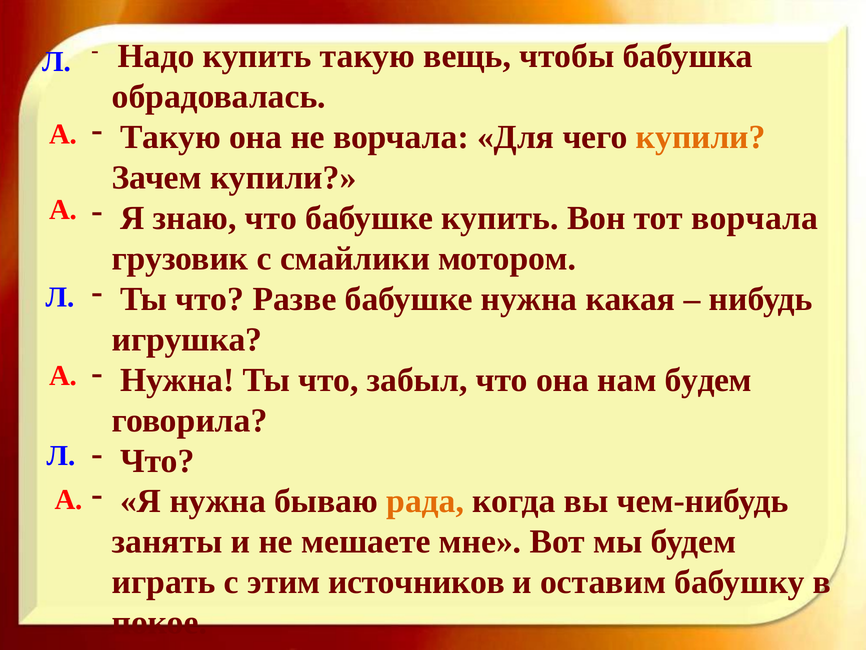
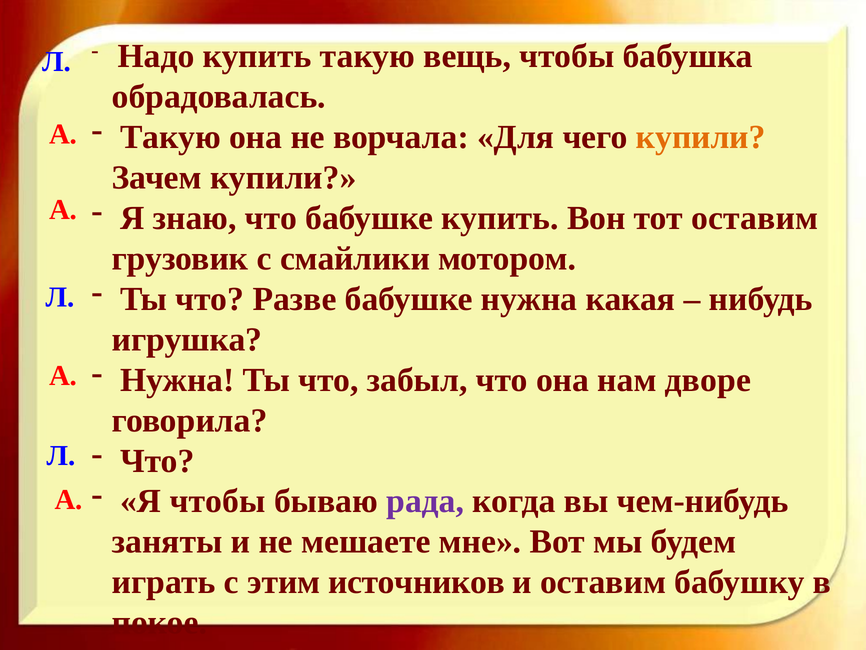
тот ворчала: ворчала -> оставим (755, 218)
нам будем: будем -> дворе (708, 380)
Я нужна: нужна -> чтобы (218, 501)
рада colour: orange -> purple (425, 501)
